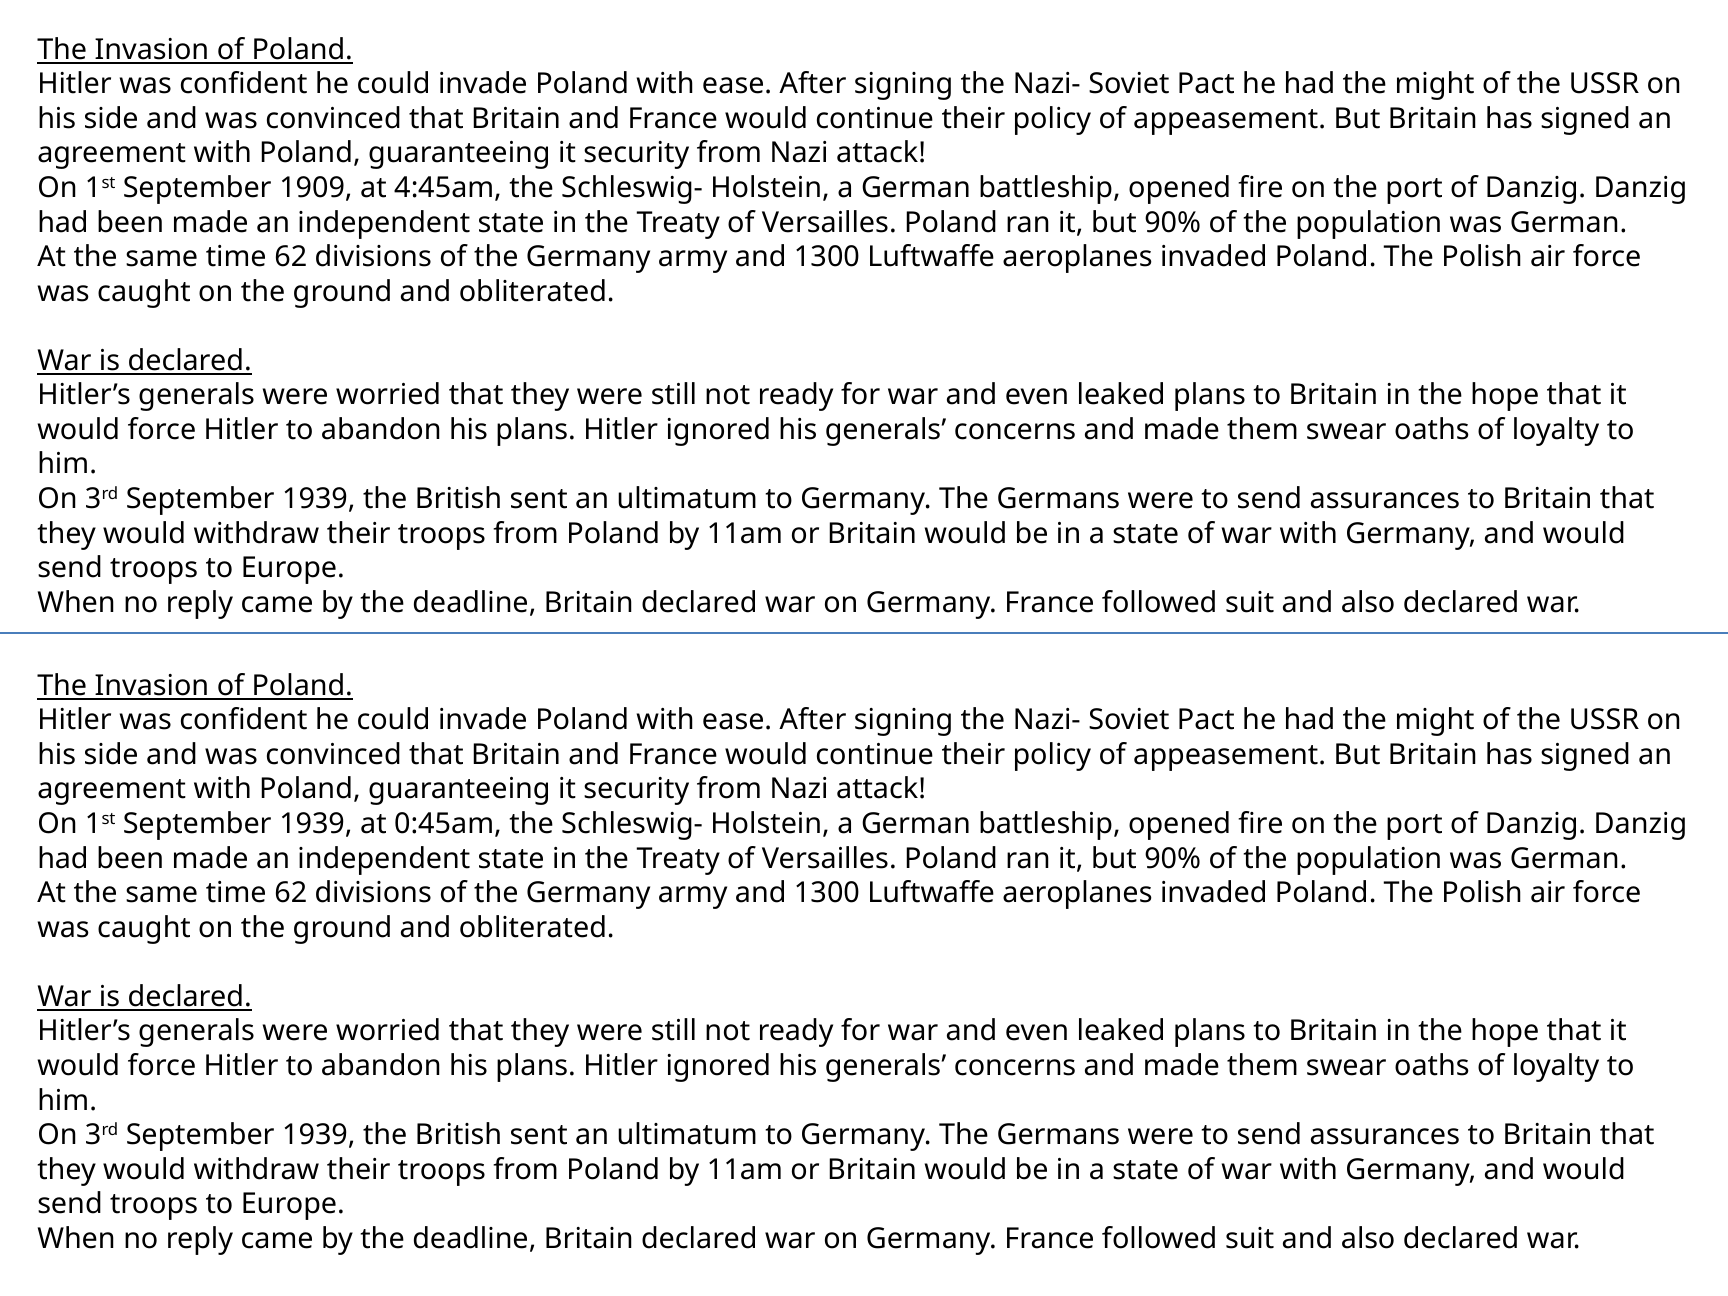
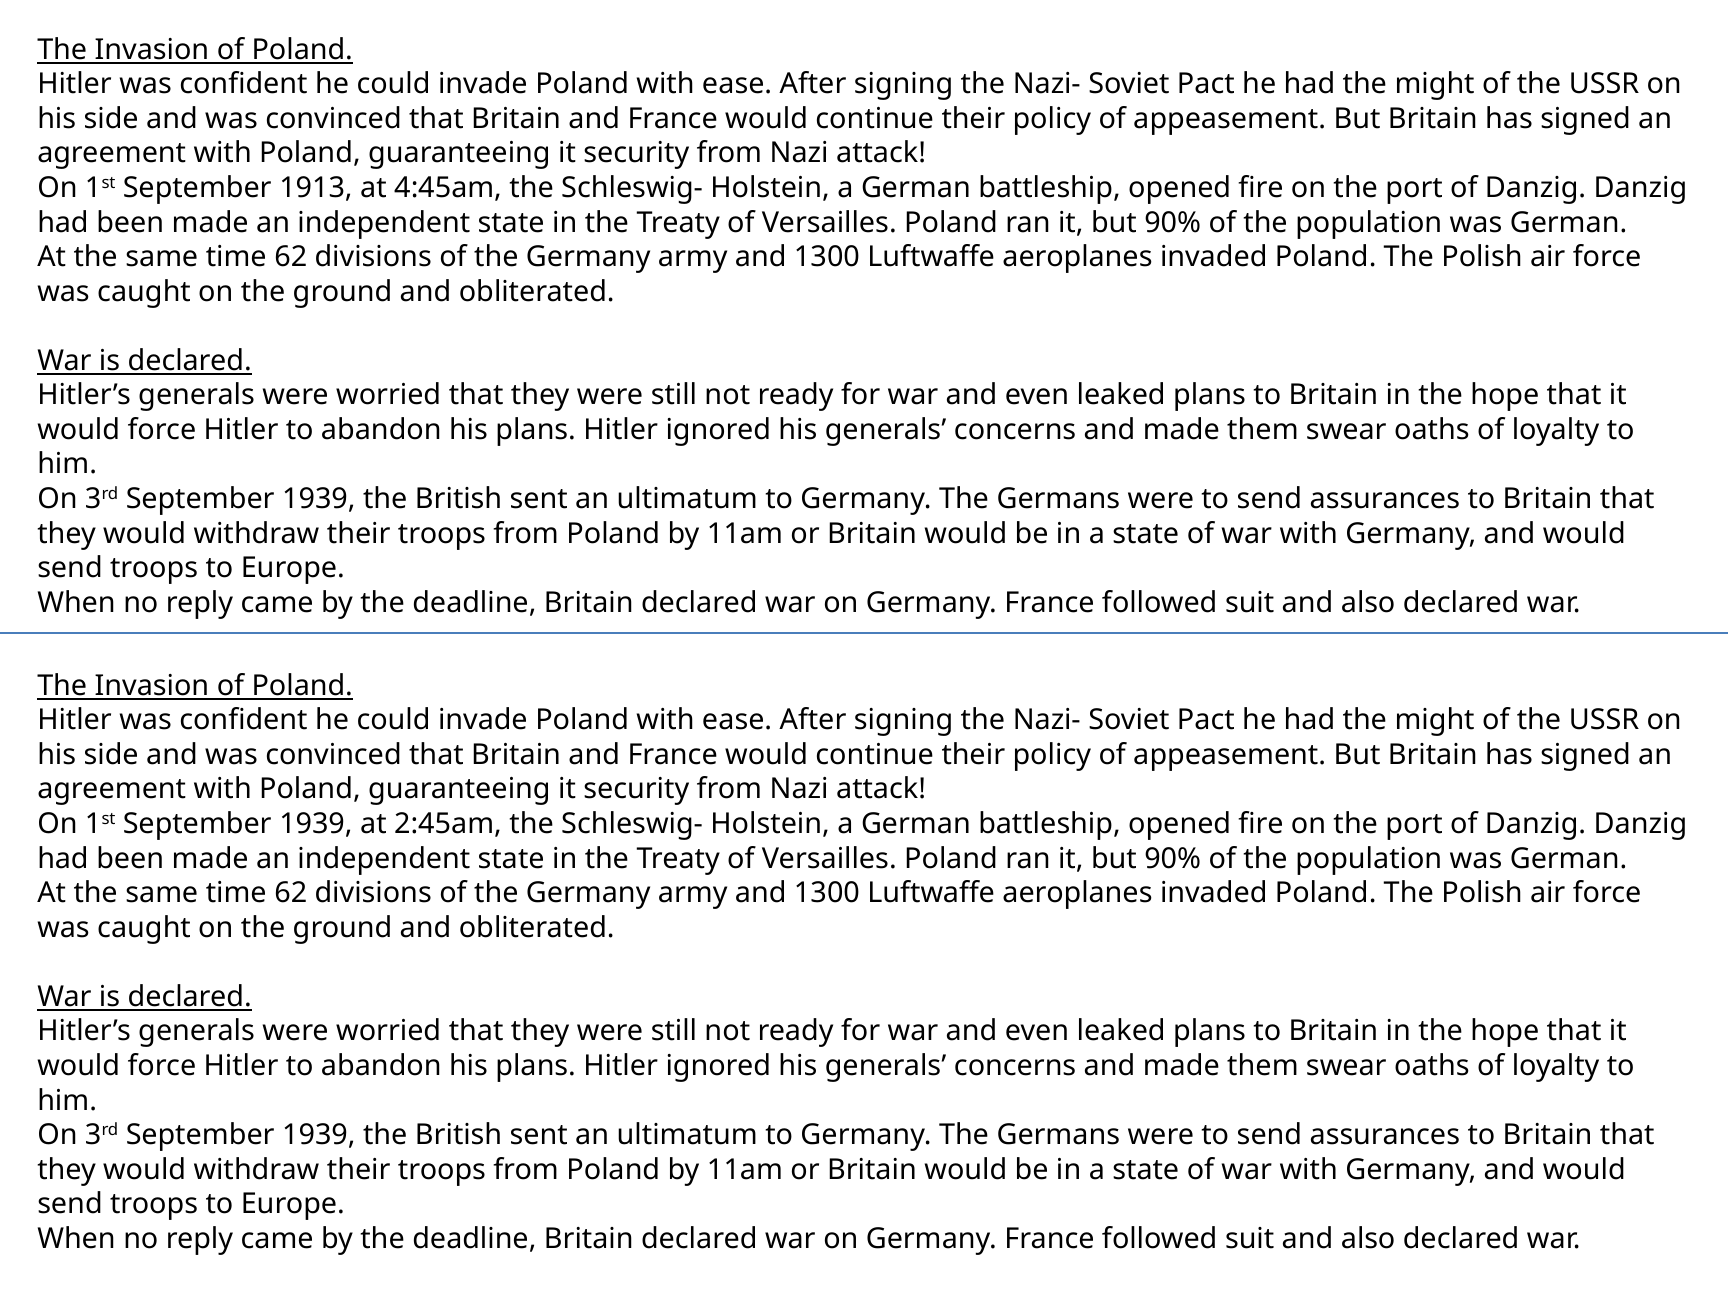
1909: 1909 -> 1913 (316, 188)
0:45am: 0:45am -> 2:45am (448, 824)
